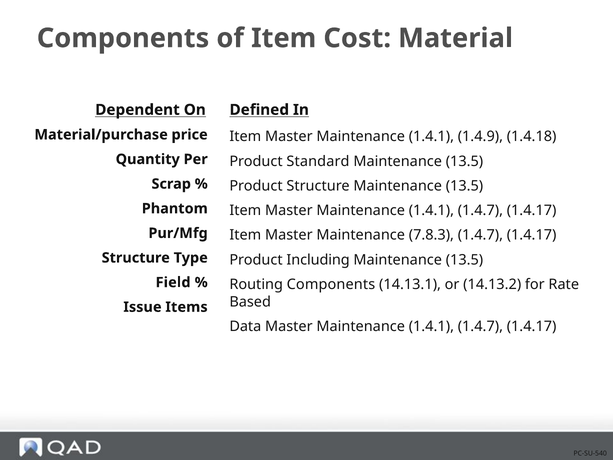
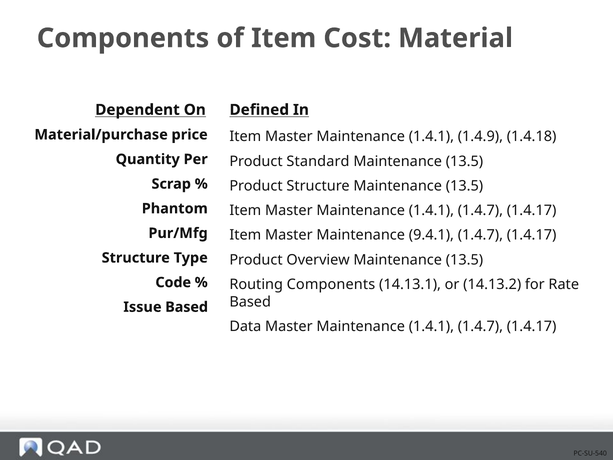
7.8.3: 7.8.3 -> 9.4.1 (431, 235)
Including: Including -> Overview (318, 260)
Field: Field -> Code (173, 282)
Issue Items: Items -> Based (187, 307)
